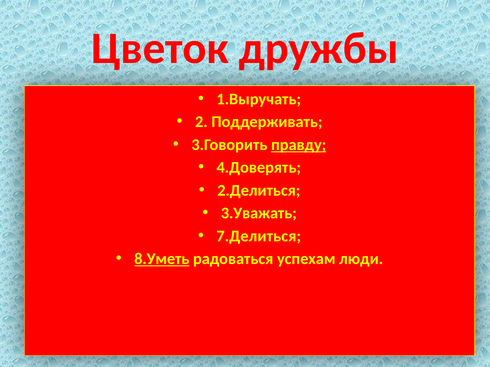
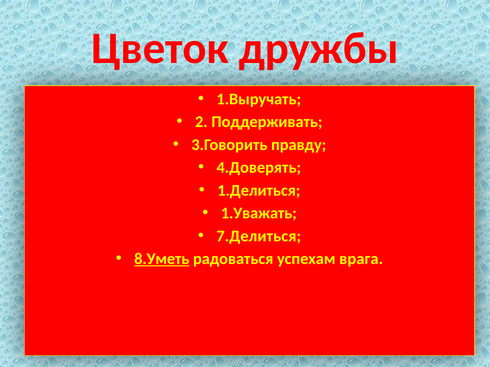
правду underline: present -> none (299, 145)
2.Делиться: 2.Делиться -> 1.Делиться (259, 191)
3.Уважать: 3.Уважать -> 1.Уважать (259, 213)
люди: люди -> врага (361, 259)
